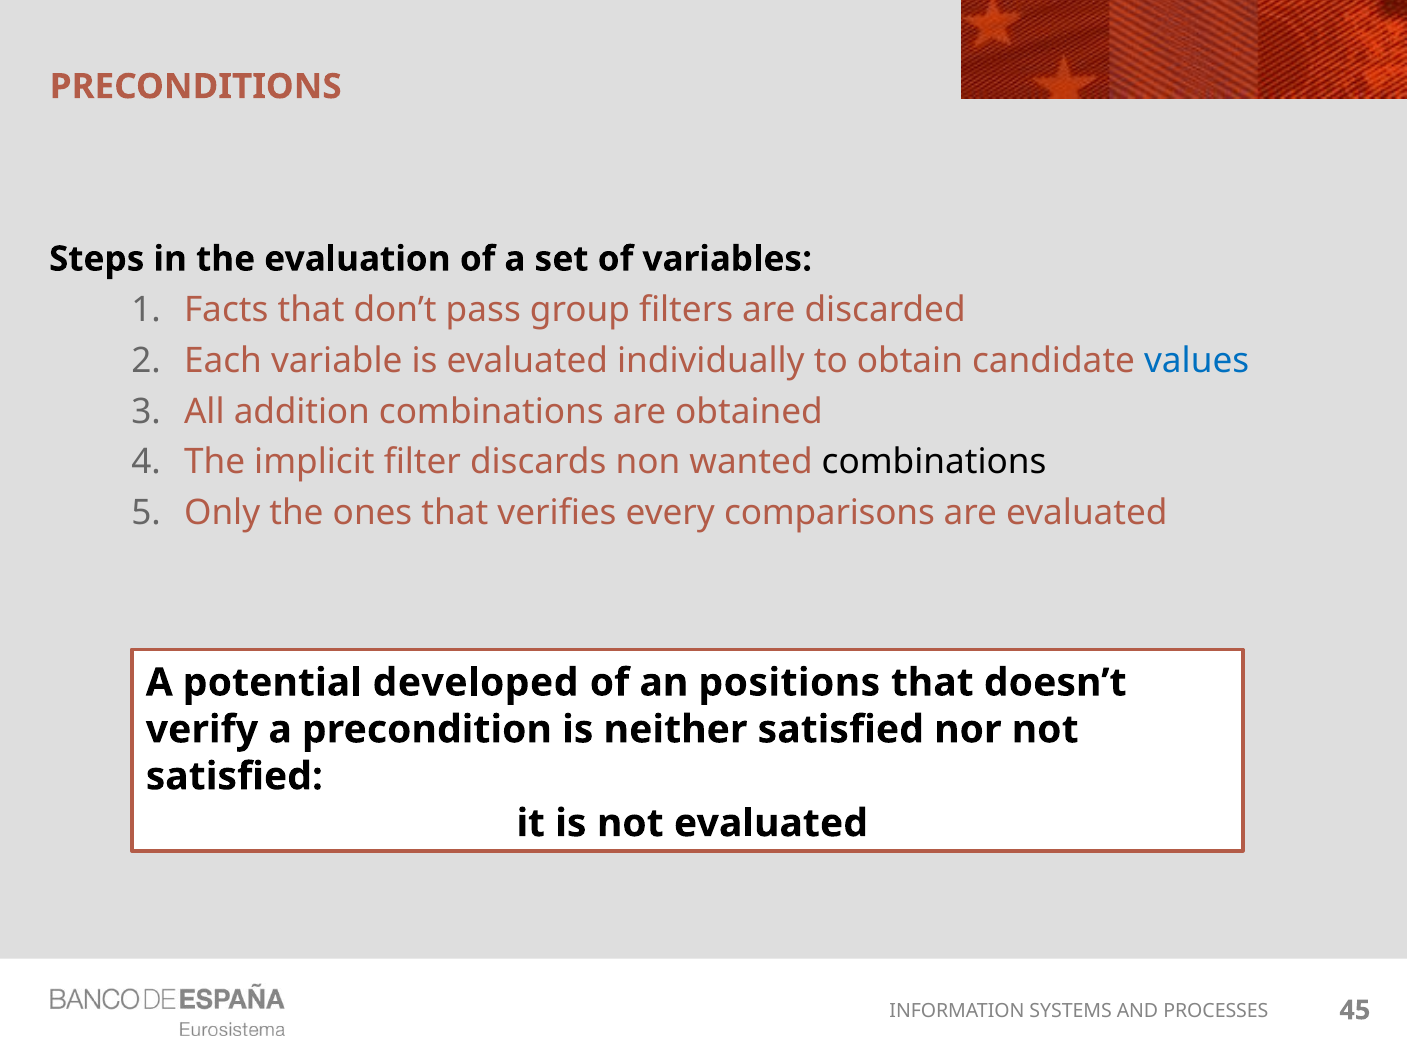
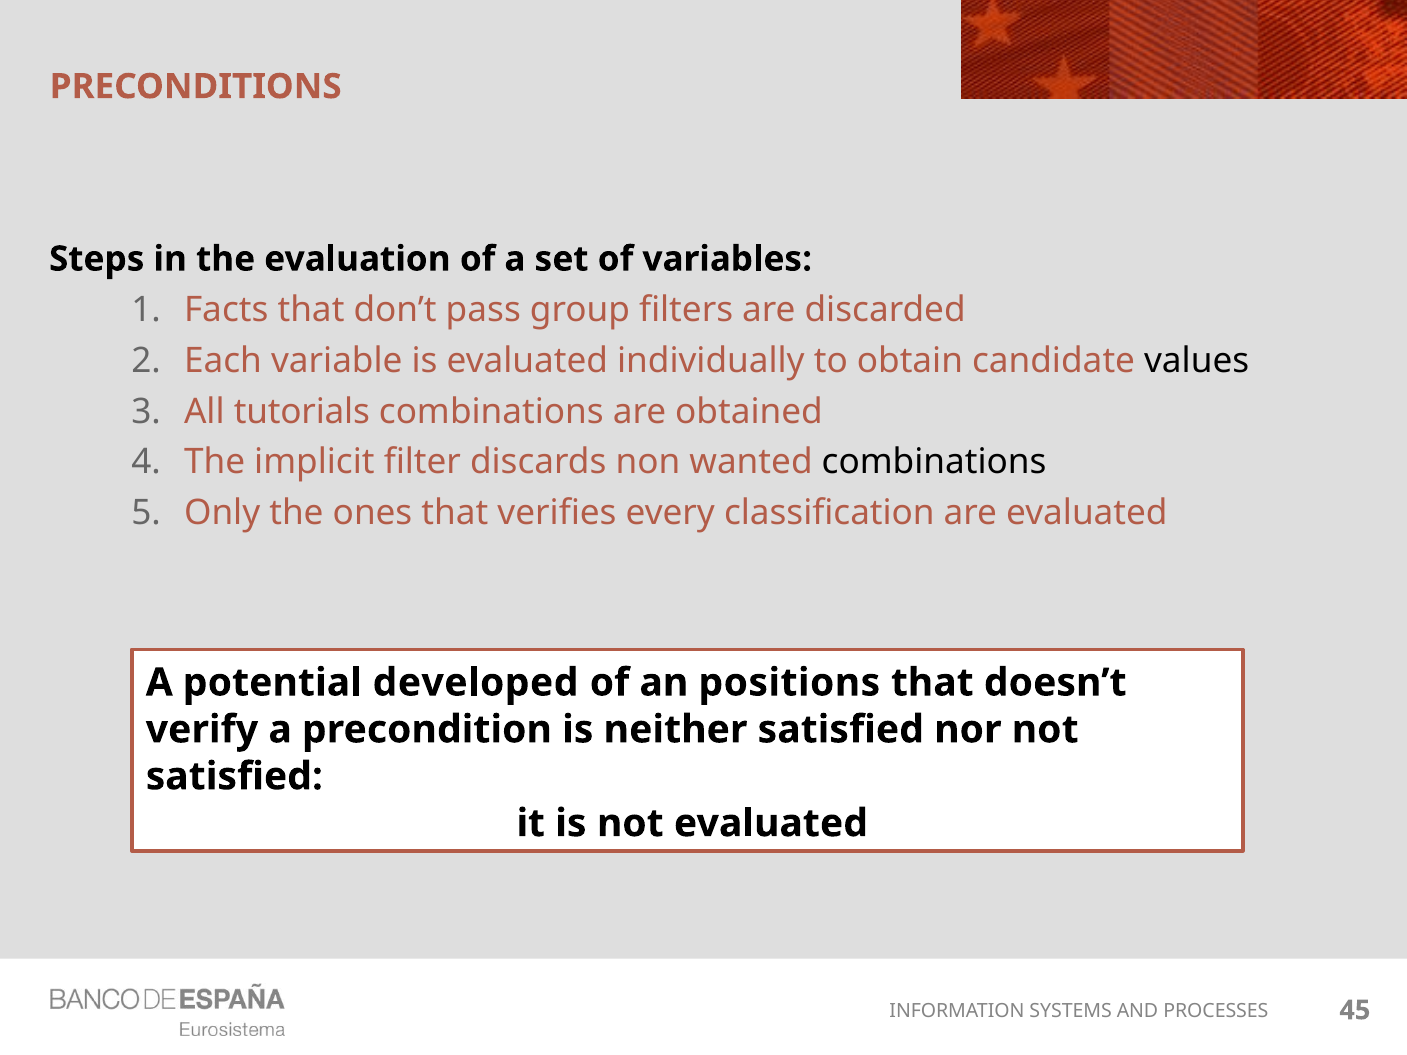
values colour: blue -> black (1197, 361)
addition: addition -> tutorials (302, 412)
comparisons: comparisons -> classification (829, 513)
